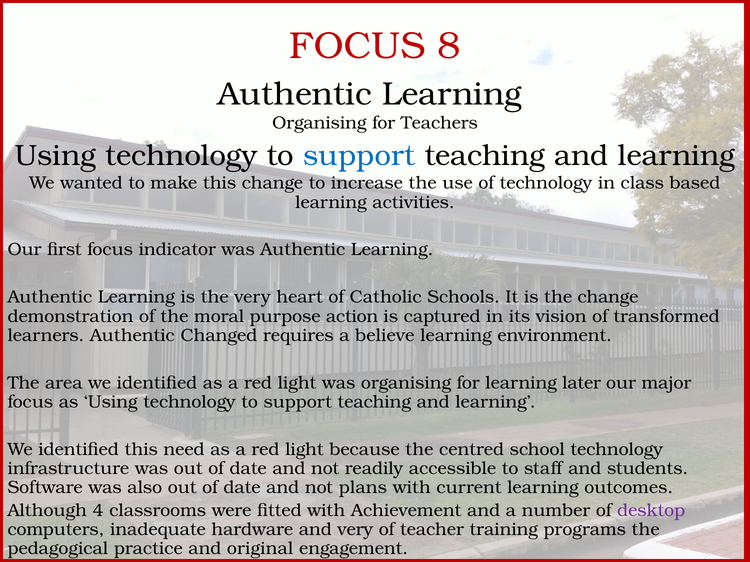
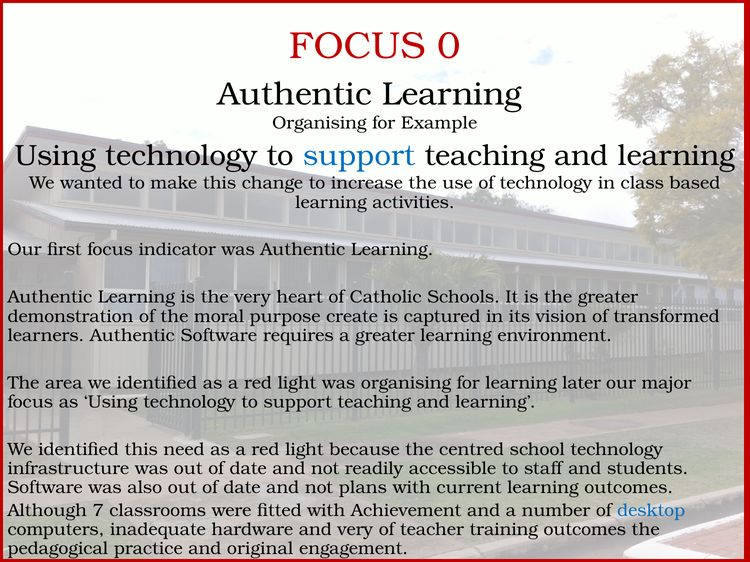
8: 8 -> 0 (449, 46)
Teachers: Teachers -> Example (439, 123)
the change: change -> greater (608, 297)
action: action -> create (352, 316)
Authentic Changed: Changed -> Software (219, 336)
a believe: believe -> greater (385, 336)
4: 4 -> 7 (98, 511)
desktop colour: purple -> blue (651, 511)
training programs: programs -> outcomes (585, 530)
